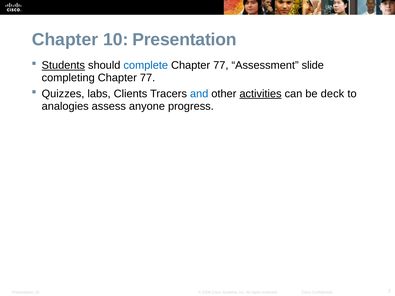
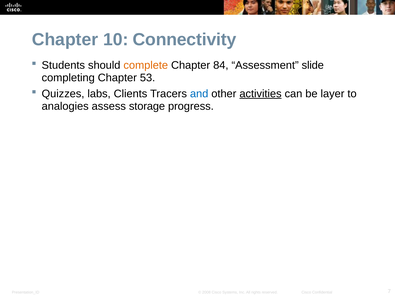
Presentation: Presentation -> Connectivity (184, 40)
Students underline: present -> none (63, 65)
complete colour: blue -> orange (146, 65)
77: 77 -> 84 (221, 65)
completing Chapter 77: 77 -> 53 (148, 78)
deck: deck -> layer (333, 94)
anyone: anyone -> storage (147, 106)
